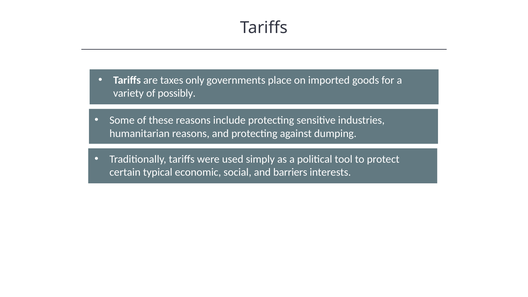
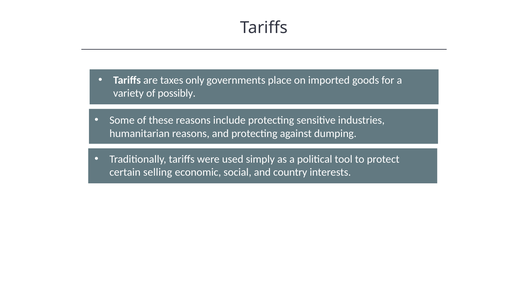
typical: typical -> selling (158, 172)
barriers: barriers -> country (290, 172)
